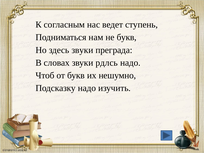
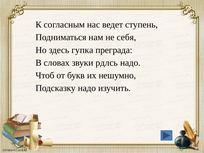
не букв: букв -> себя (127, 37)
здесь звуки: звуки -> гупка (82, 50)
